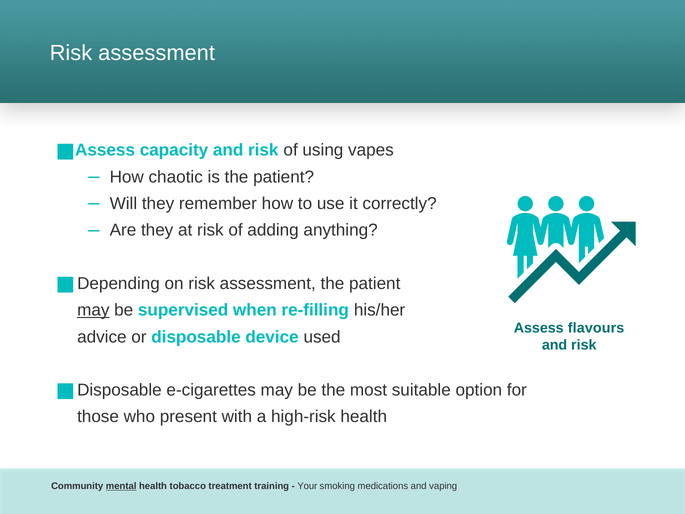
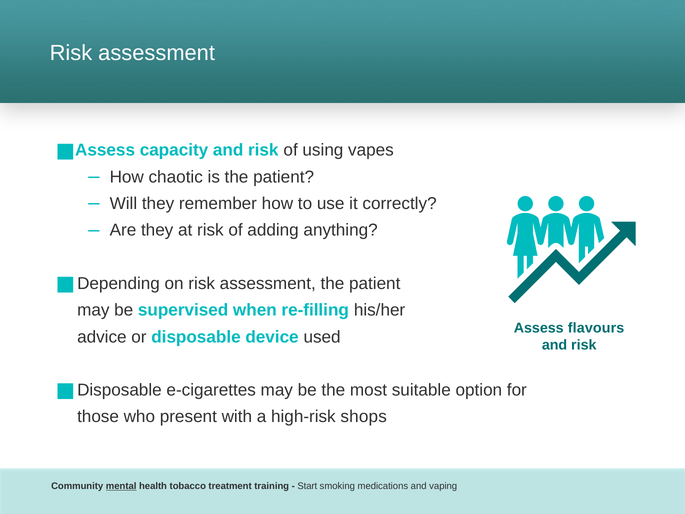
may underline: present -> none (93, 310)
high-risk health: health -> shops (364, 417)
Your: Your -> Start (307, 486)
